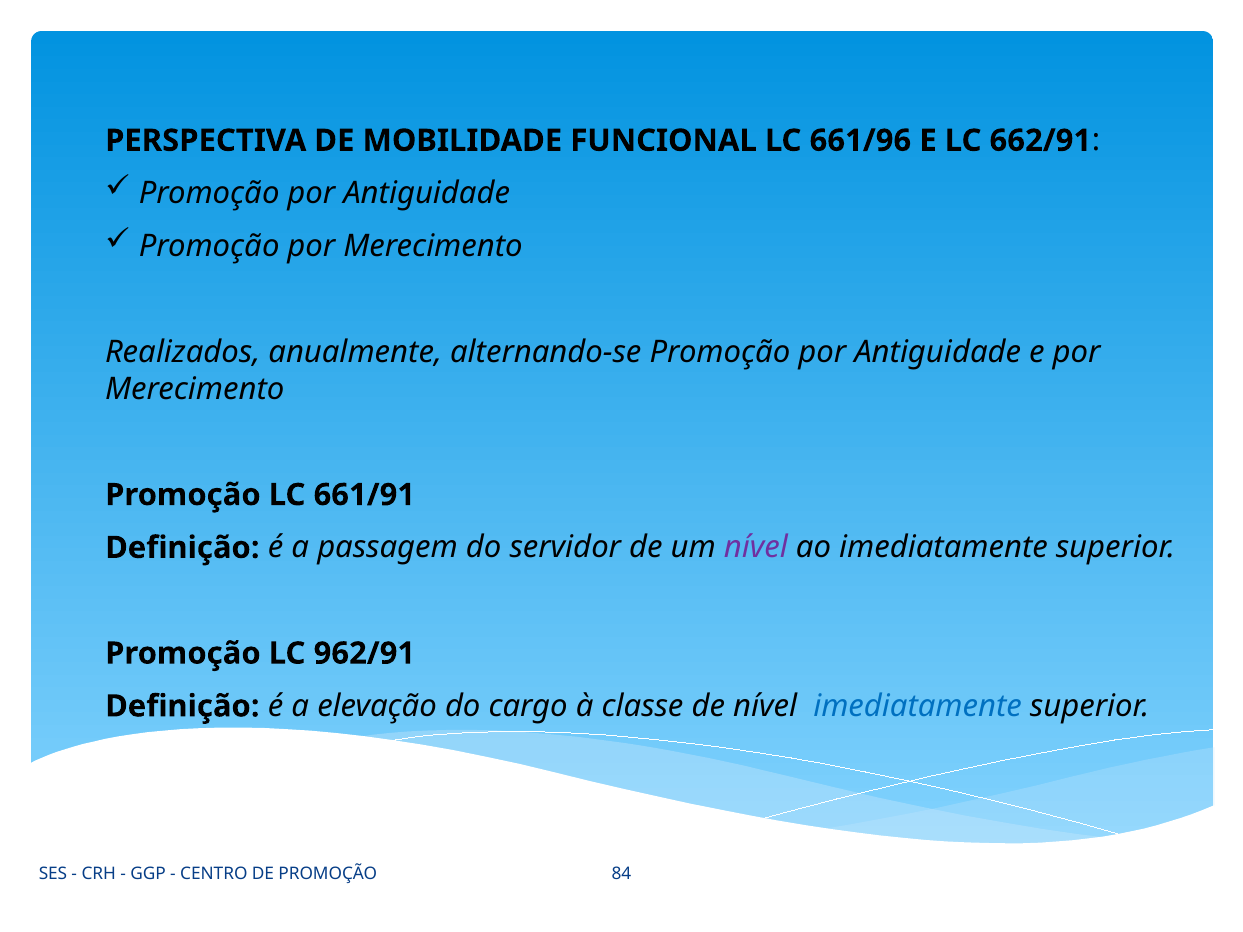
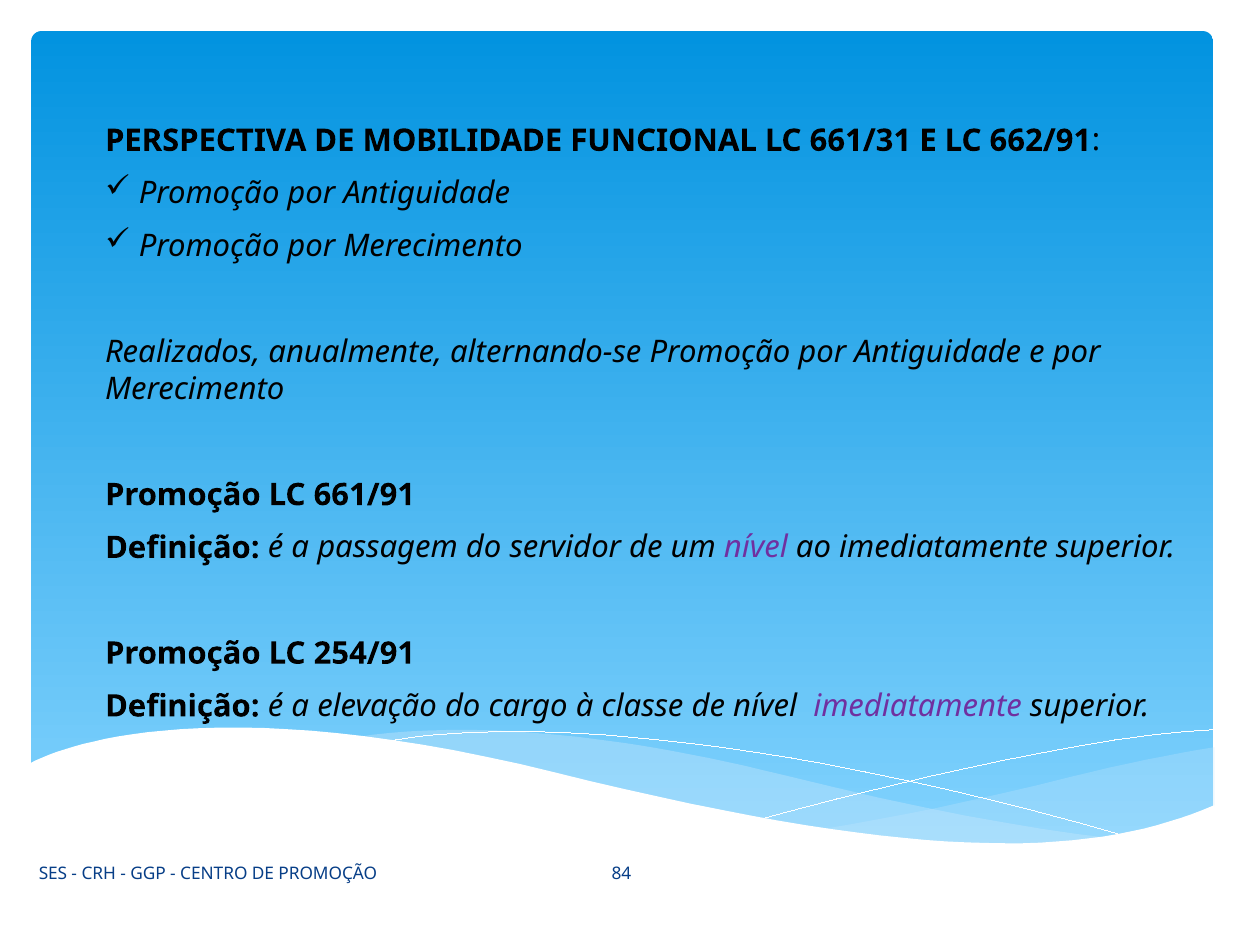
661/96: 661/96 -> 661/31 (860, 141)
962/91: 962/91 -> 254/91 (364, 654)
imediatamente colour: blue -> purple (918, 706)
